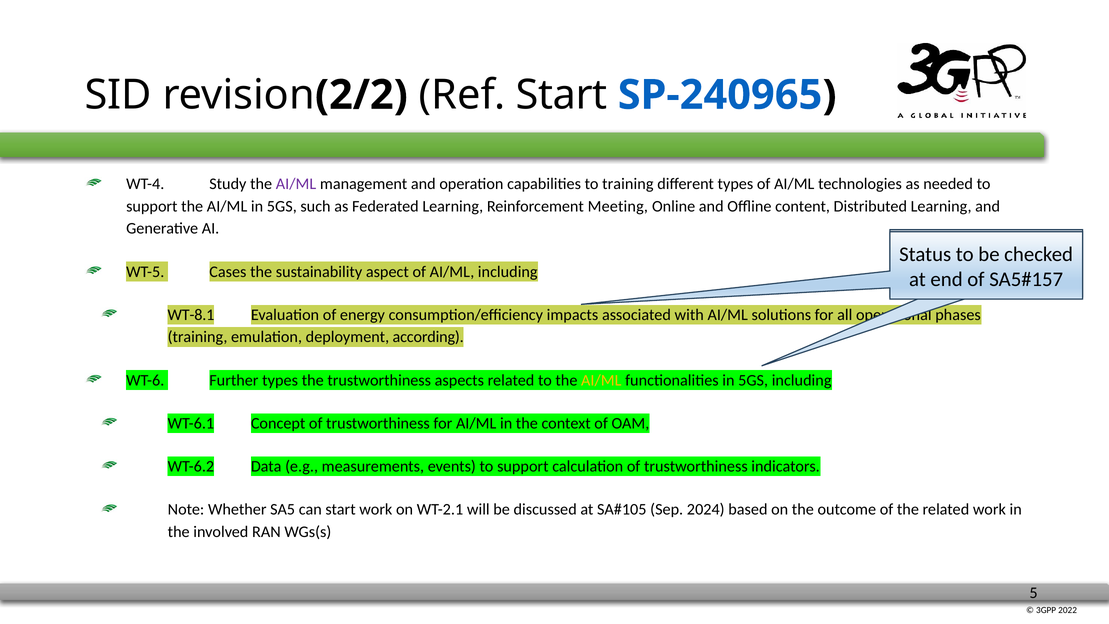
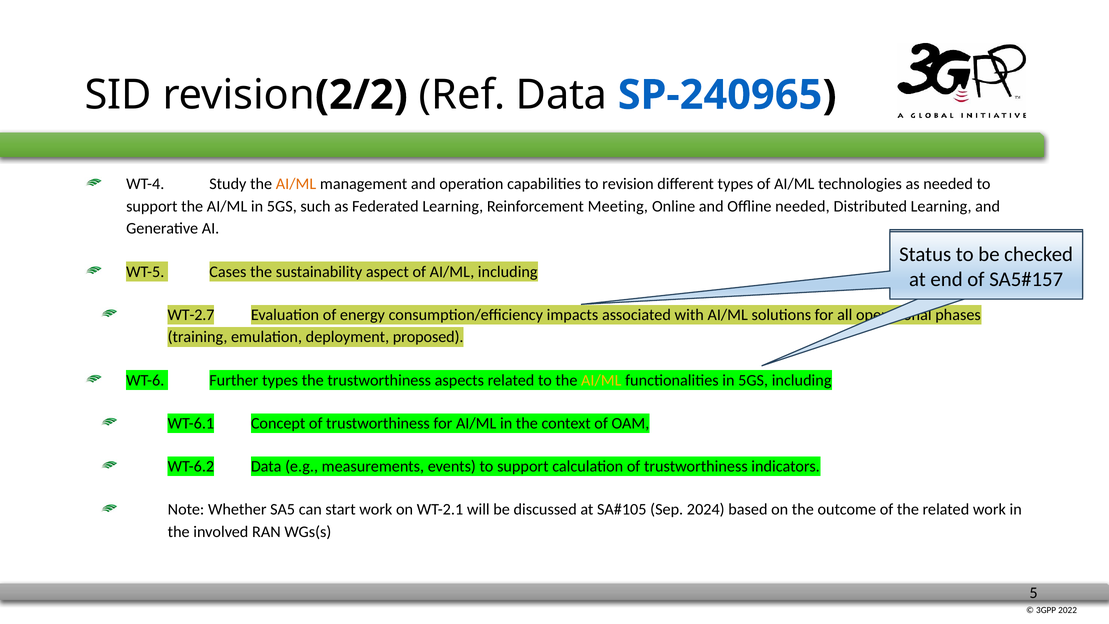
Ref Start: Start -> Data (562, 95)
AI/ML colour: purple -> orange (296, 184)
to training: training -> revision (628, 184)
Offline content: content -> needed (802, 206)
WT-8.1: WT-8.1 -> WT-2.7 (191, 315)
according: according -> proposed (428, 337)
